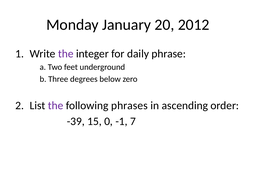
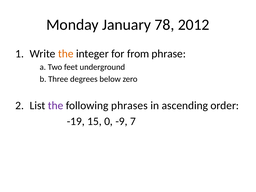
20: 20 -> 78 (164, 25)
the colour: purple -> orange (66, 54)
daily: daily -> from (138, 54)
-39: -39 -> -19 (76, 121)
-1: -1 -> -9 (121, 121)
